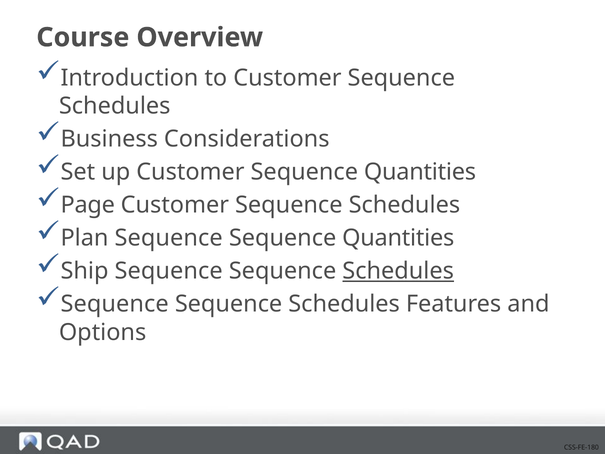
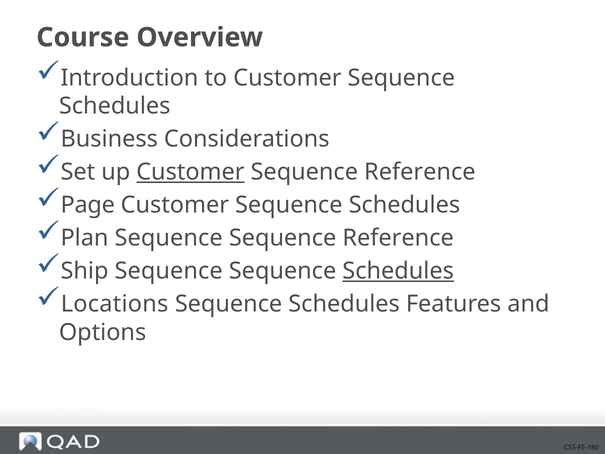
Customer underline: none -> present (190, 172)
Quantities: Quantities -> Reference (420, 172)
Quantities: Quantities -> Reference (398, 238)
Sequence: Sequence -> Locations (115, 304)
